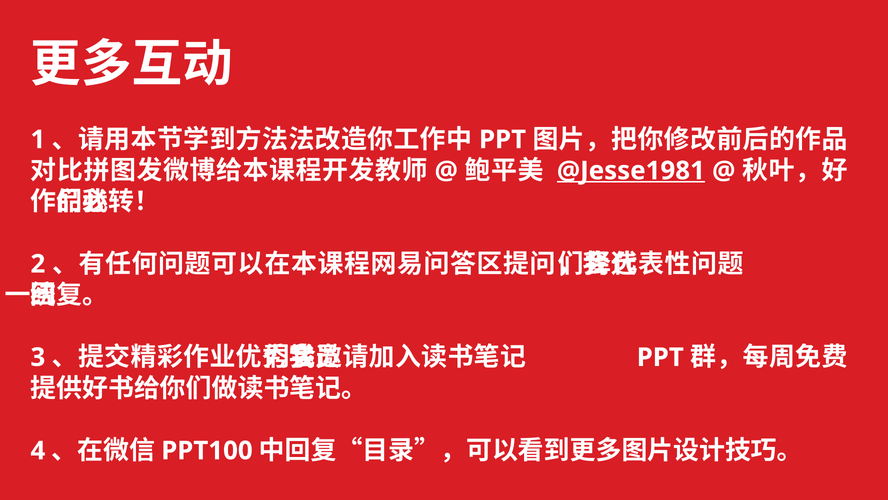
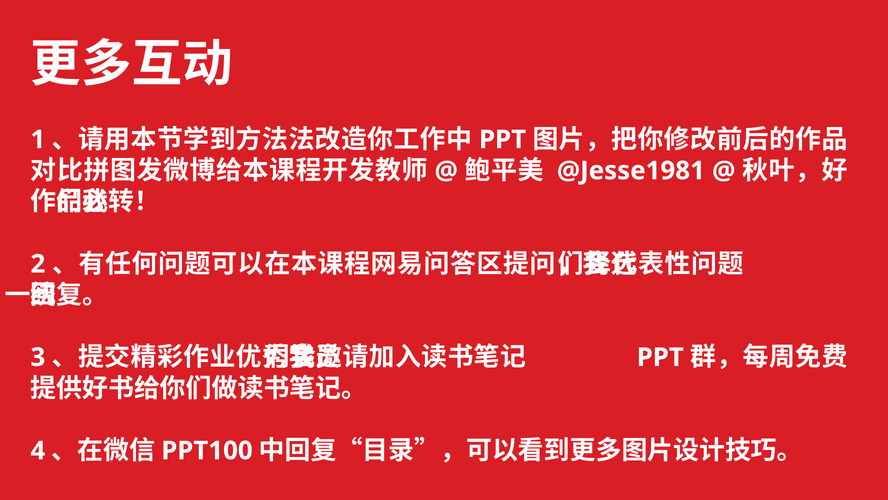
@Jesse1981 underline: present -> none (631, 171)
